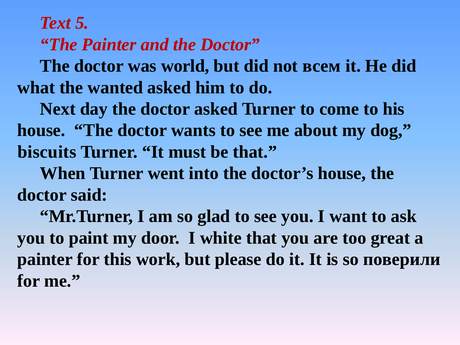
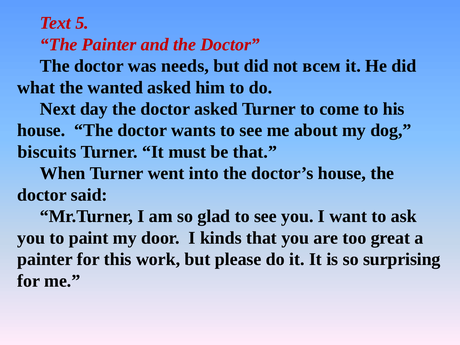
world: world -> needs (185, 66)
white: white -> kinds (221, 238)
поверили: поверили -> surprising (402, 259)
